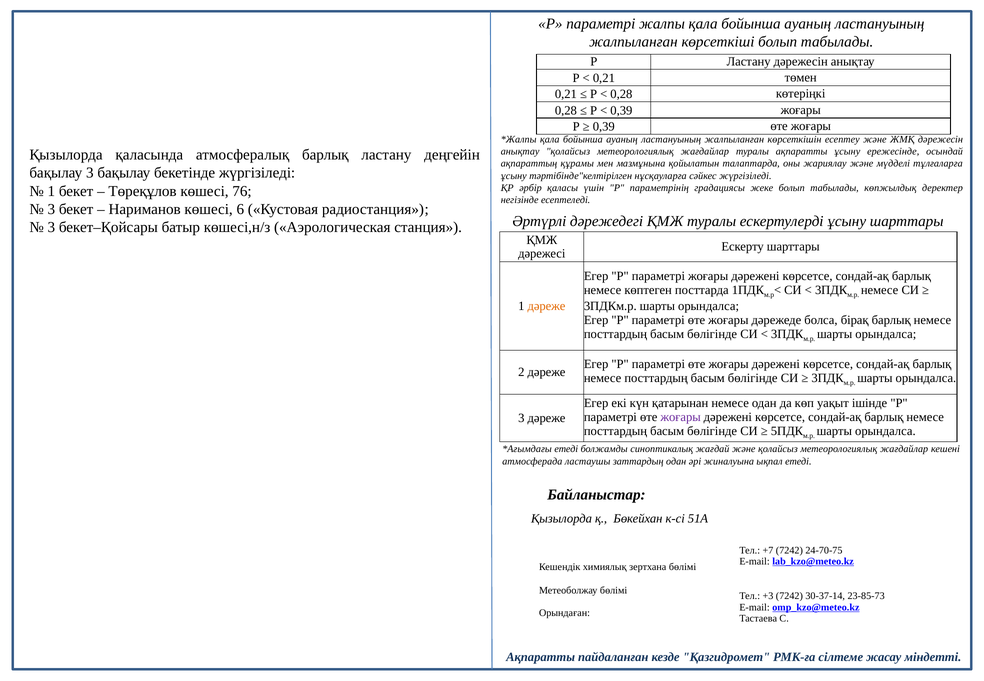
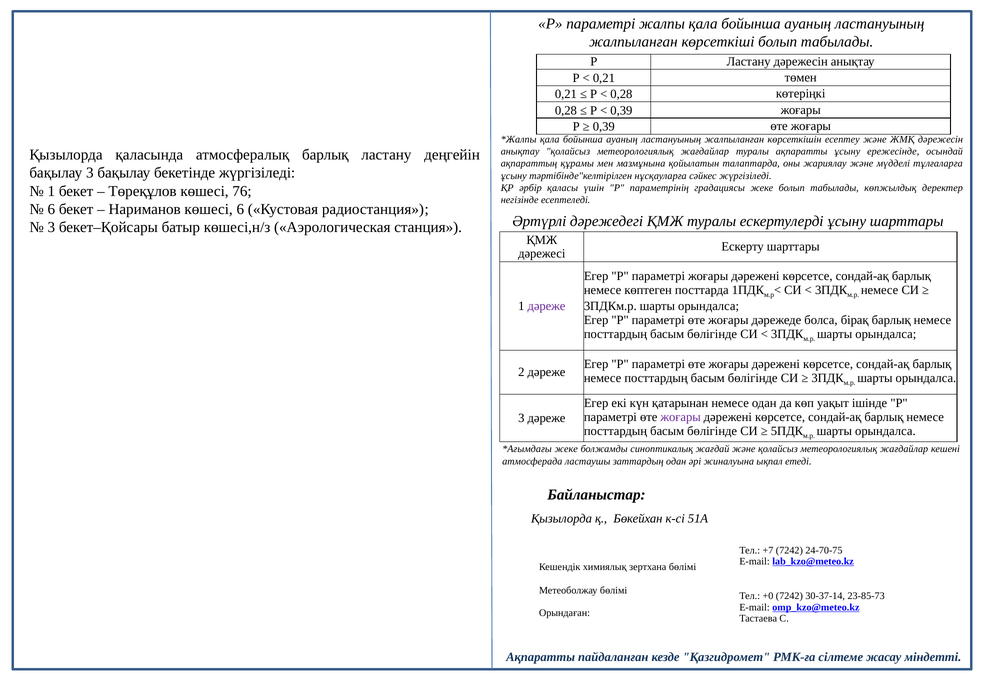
3: 3 -> 6 (51, 209)
дәреже colour: orange -> purple (546, 306)
етеді: етеді -> жеке (566, 449)
+3: +3 -> +0 (768, 596)
